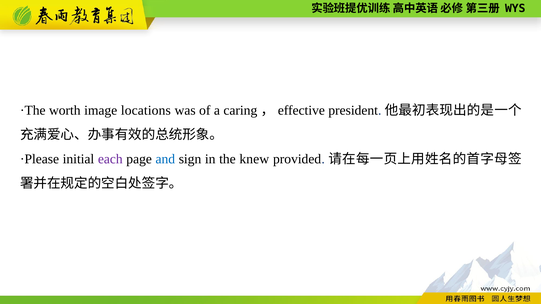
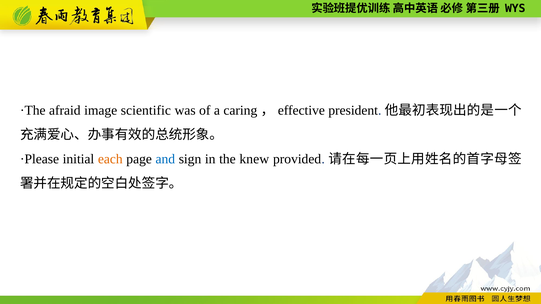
worth: worth -> afraid (65, 110)
locations: locations -> scientific (146, 110)
each colour: purple -> orange (110, 159)
